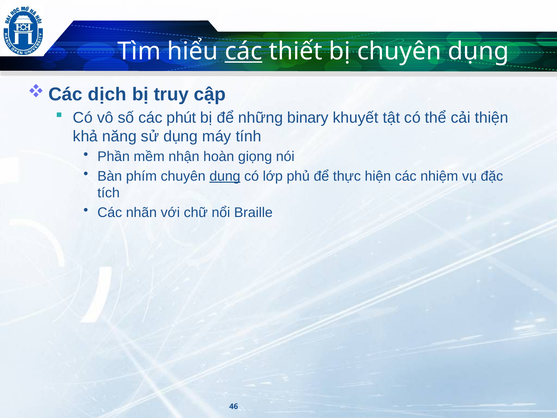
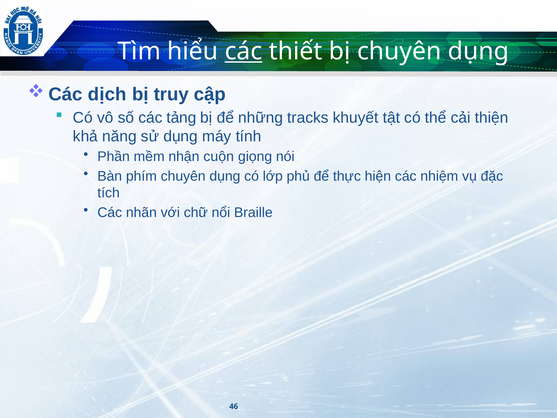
phút: phút -> tảng (181, 118)
binary: binary -> tracks (308, 118)
hoàn: hoàn -> cuộn (219, 157)
dụng underline: present -> none (225, 176)
